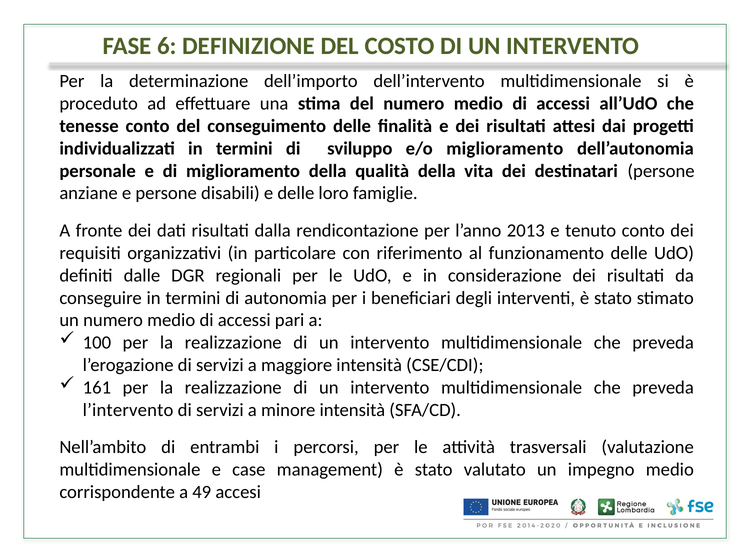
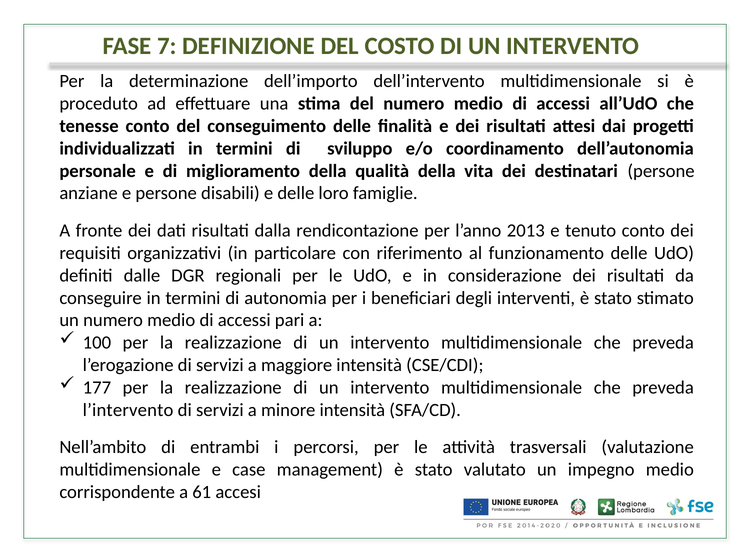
6: 6 -> 7 (167, 46)
e/o miglioramento: miglioramento -> coordinamento (505, 149)
161: 161 -> 177 (97, 388)
49: 49 -> 61 (202, 492)
